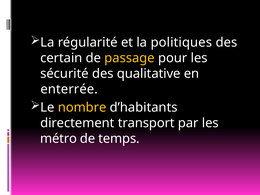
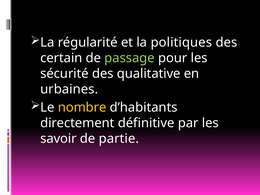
passage colour: yellow -> light green (130, 58)
enterrée: enterrée -> urbaines (69, 89)
transport: transport -> définitive (146, 123)
métro: métro -> savoir (58, 139)
temps: temps -> partie (119, 139)
